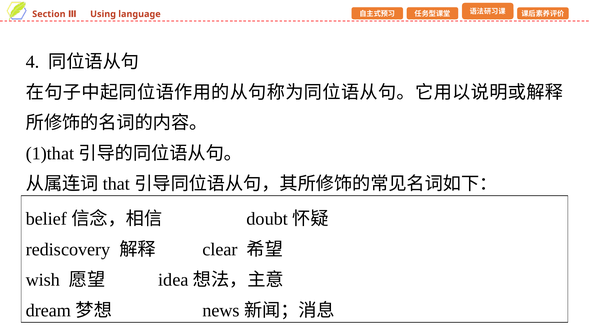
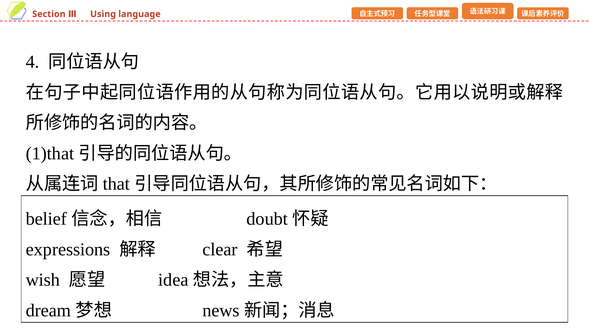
rediscovery: rediscovery -> expressions (68, 250)
